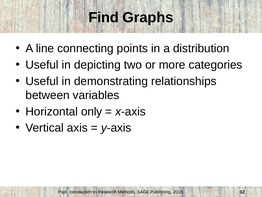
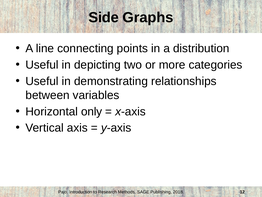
Find: Find -> Side (104, 17)
